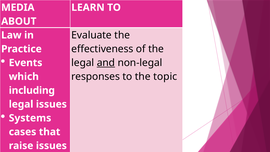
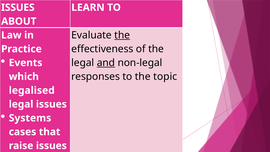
MEDIA: MEDIA -> ISSUES (18, 7)
the underline: none -> present (122, 35)
including: including -> legalised (32, 90)
